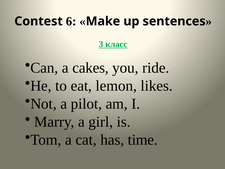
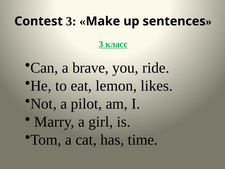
Contest 6: 6 -> 3 (71, 21)
cakes: cakes -> brave (91, 68)
